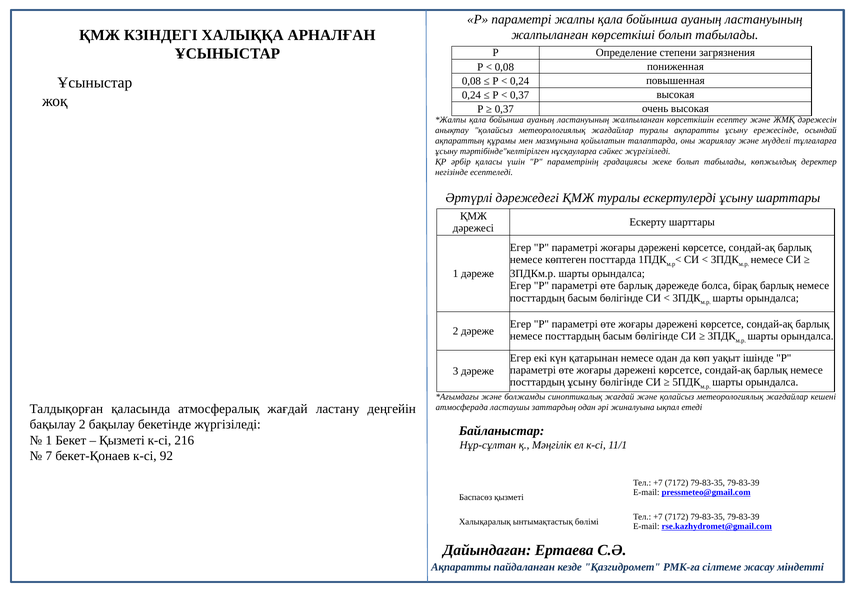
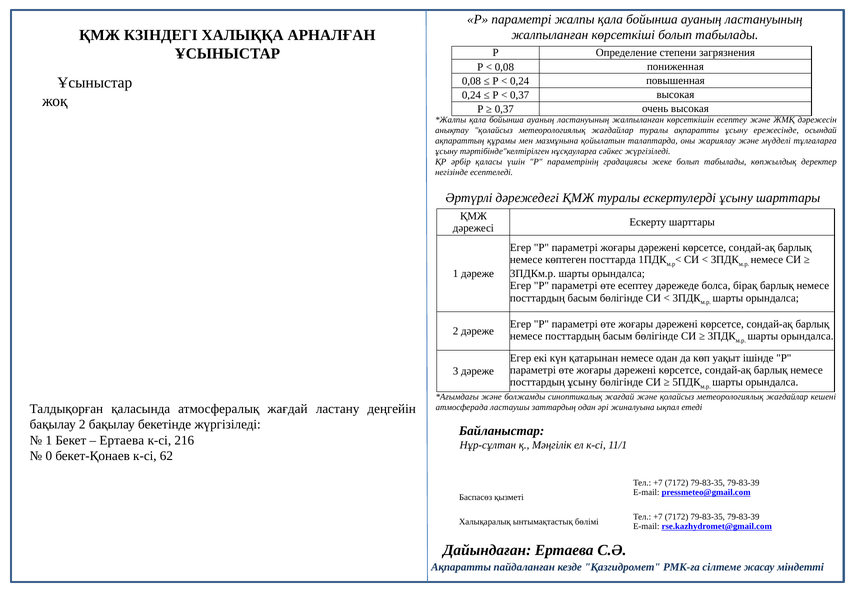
өте барлық: барлық -> есептеу (636, 286)
Қызметі: Қызметі -> Ертаева (122, 440)
7: 7 -> 0 (49, 456)
92: 92 -> 62 (166, 456)
